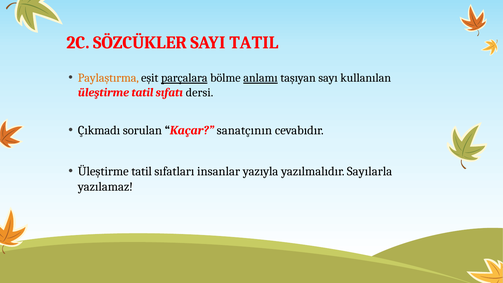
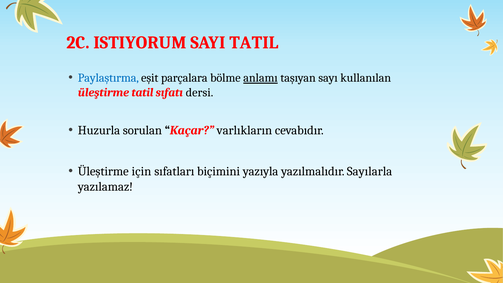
SÖZCÜKLER: SÖZCÜKLER -> ISTIYORUM (140, 43)
Paylaştırma colour: orange -> blue (108, 78)
parçalara underline: present -> none (184, 78)
Çıkmadı: Çıkmadı -> Huzurla (99, 130)
sanatçının: sanatçının -> varlıkların (244, 130)
tatil: tatil -> için (141, 171)
insanlar: insanlar -> biçimini (219, 171)
